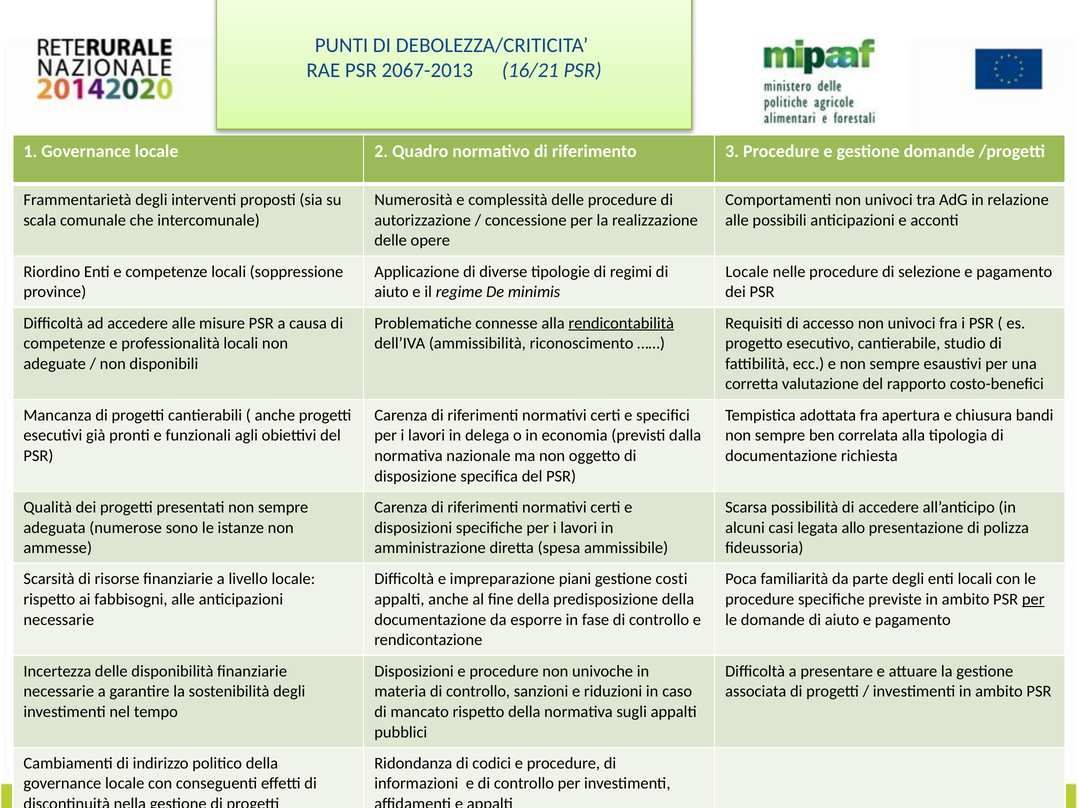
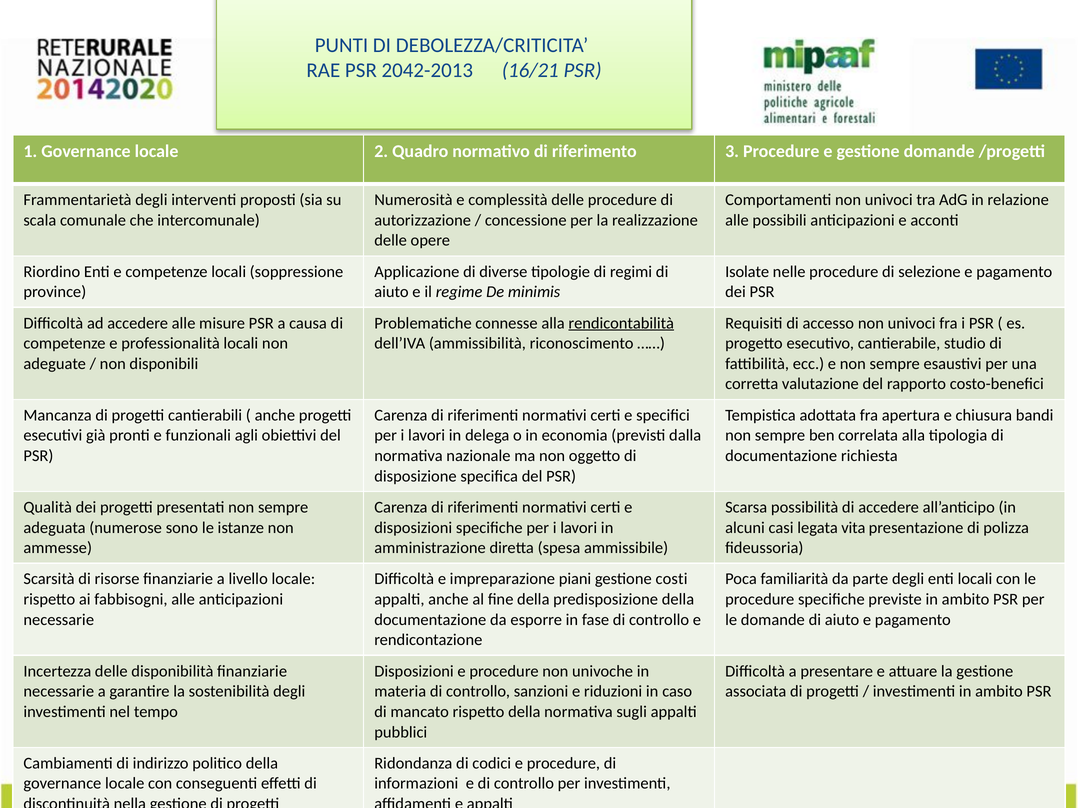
2067-2013: 2067-2013 -> 2042-2013 (427, 70)
Locale: Locale -> Isolate (747, 272)
allo: allo -> vita (853, 528)
per underline: present -> none (1033, 600)
